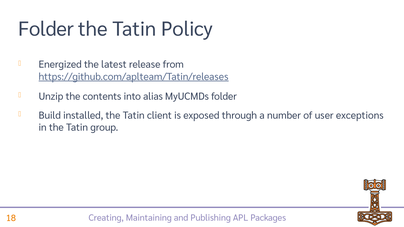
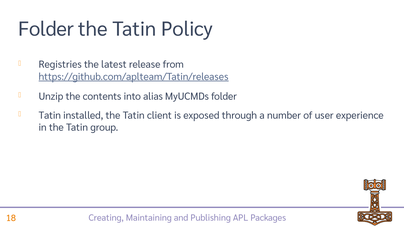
Energized: Energized -> Registries (60, 65)
Build: Build -> Tatin (50, 116)
exceptions: exceptions -> experience (360, 116)
